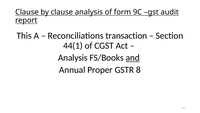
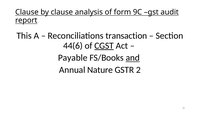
44(1: 44(1 -> 44(6 (73, 46)
CGST underline: none -> present (104, 46)
Analysis: Analysis -> Payable (73, 58)
Proper: Proper -> Nature (100, 70)
8: 8 -> 2 (138, 70)
